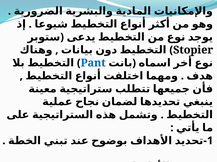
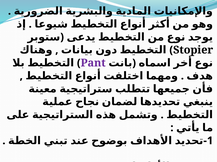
Pant colour: blue -> purple (93, 63)
